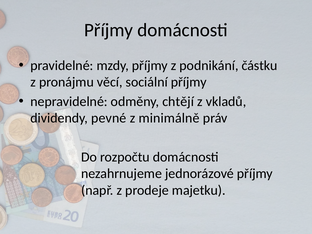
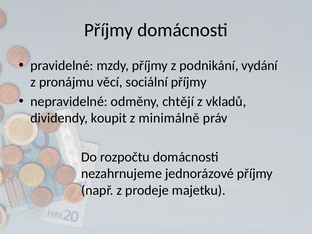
částku: částku -> vydání (260, 65)
pevné: pevné -> koupit (109, 118)
